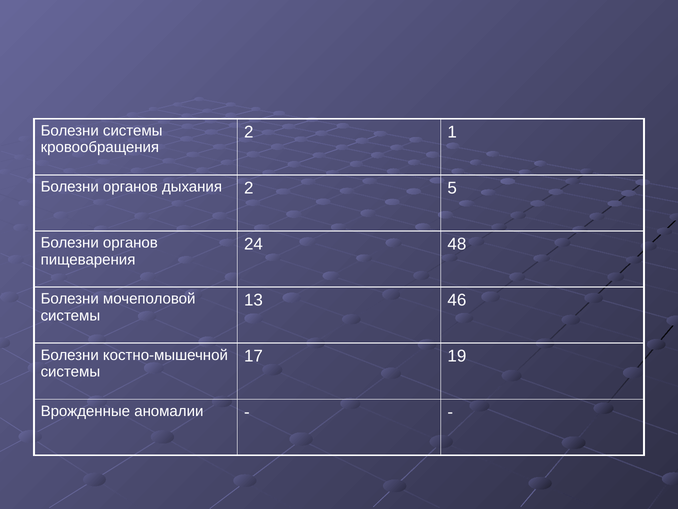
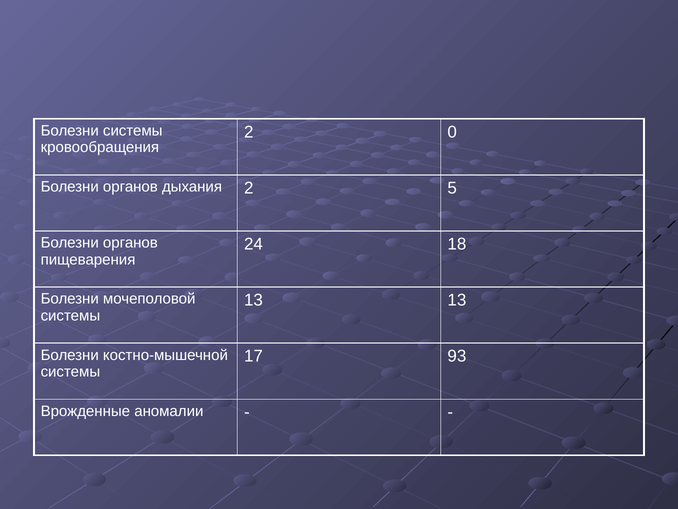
1: 1 -> 0 (452, 132)
48: 48 -> 18 (457, 244)
13 46: 46 -> 13 (457, 300)
19: 19 -> 93 (457, 356)
